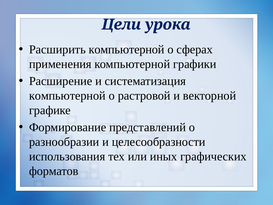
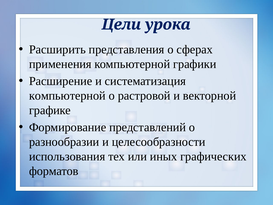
Расширить компьютерной: компьютерной -> представления (127, 50)
